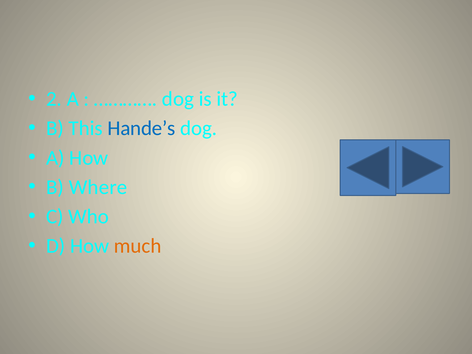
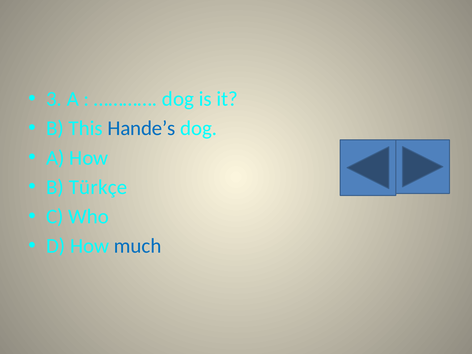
2: 2 -> 3 (54, 99)
Where: Where -> Türkçe (98, 187)
much colour: orange -> blue (138, 246)
